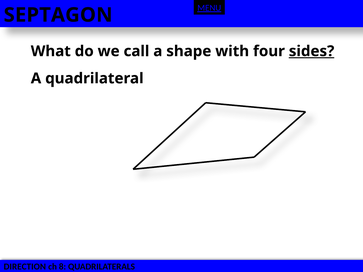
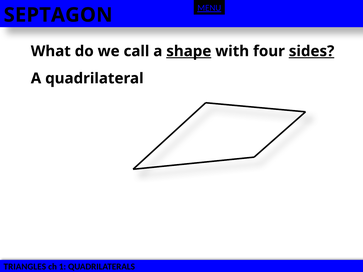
shape underline: none -> present (189, 51)
DIRECTION: DIRECTION -> TRIANGLES (25, 267)
8: 8 -> 1 (62, 267)
